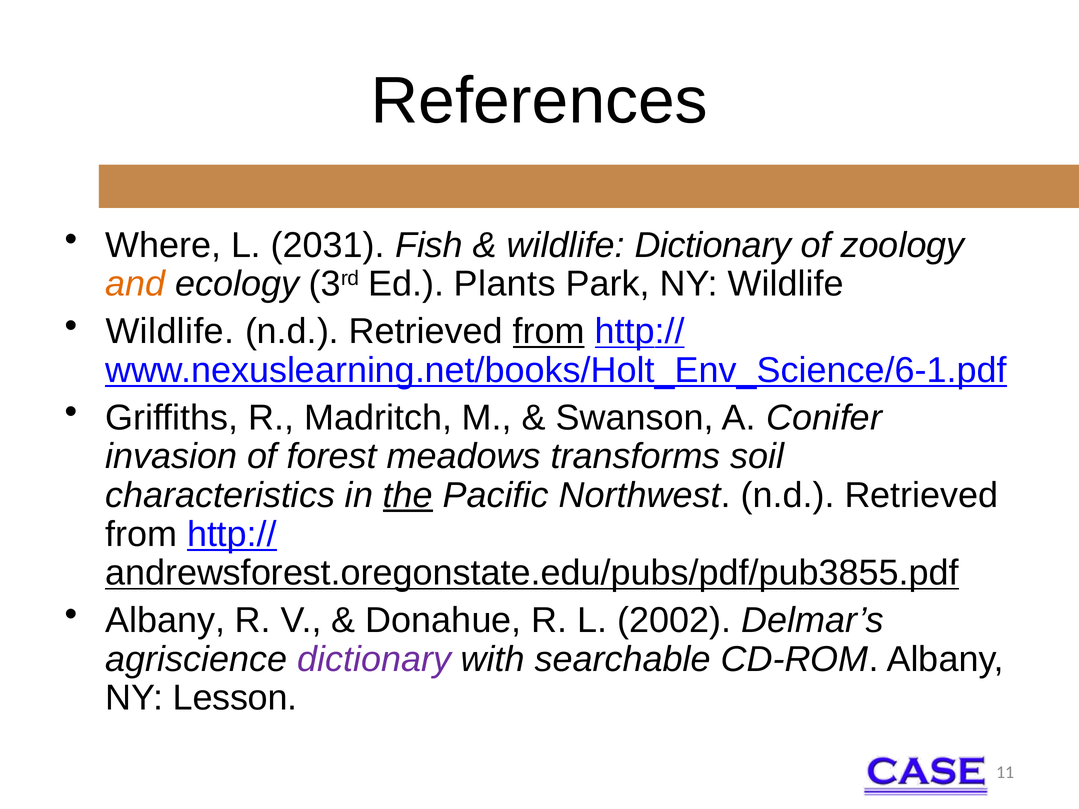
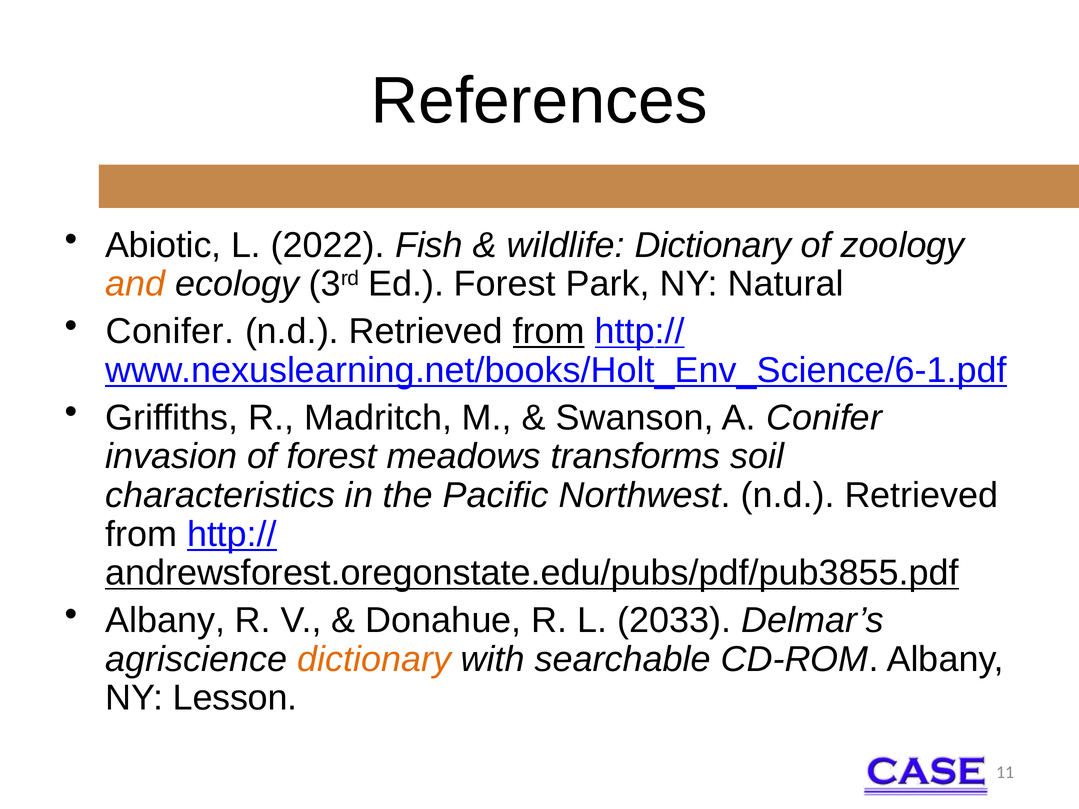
Where: Where -> Abiotic (163, 245)
2031: 2031 -> 2022 (328, 245)
Ed Plants: Plants -> Forest (505, 284)
NY Wildlife: Wildlife -> Natural (786, 284)
Wildlife: Wildlife -> Conifer (170, 332)
the underline: present -> none (408, 496)
2002: 2002 -> 2033 (674, 621)
dictionary colour: purple -> orange (374, 659)
